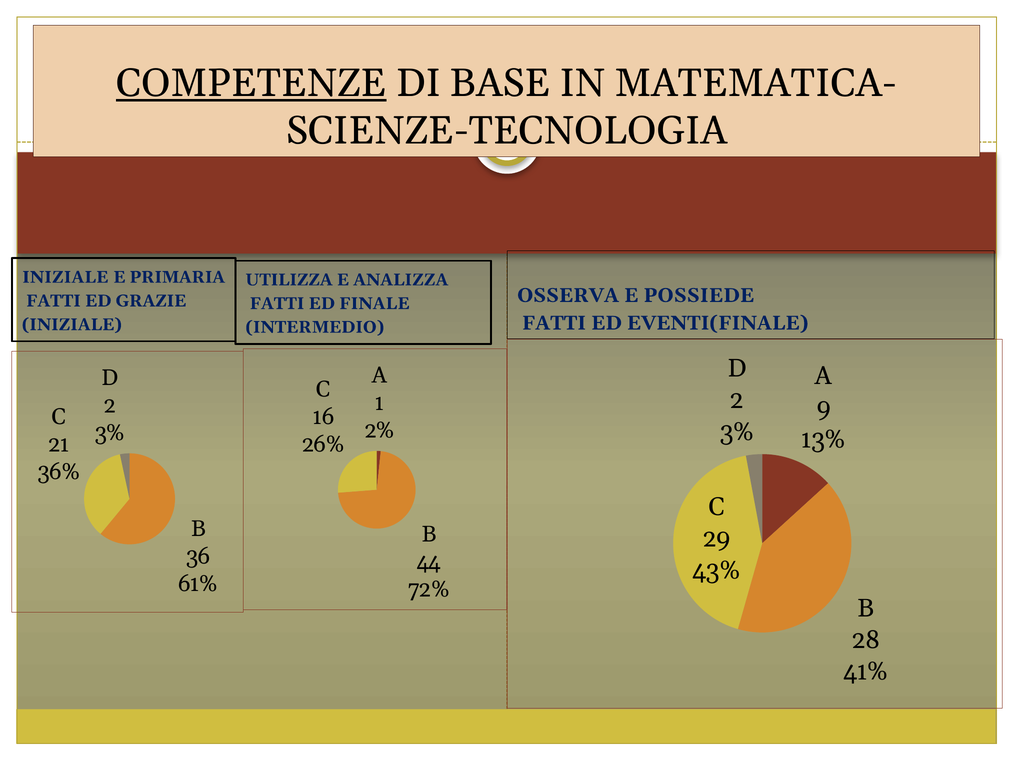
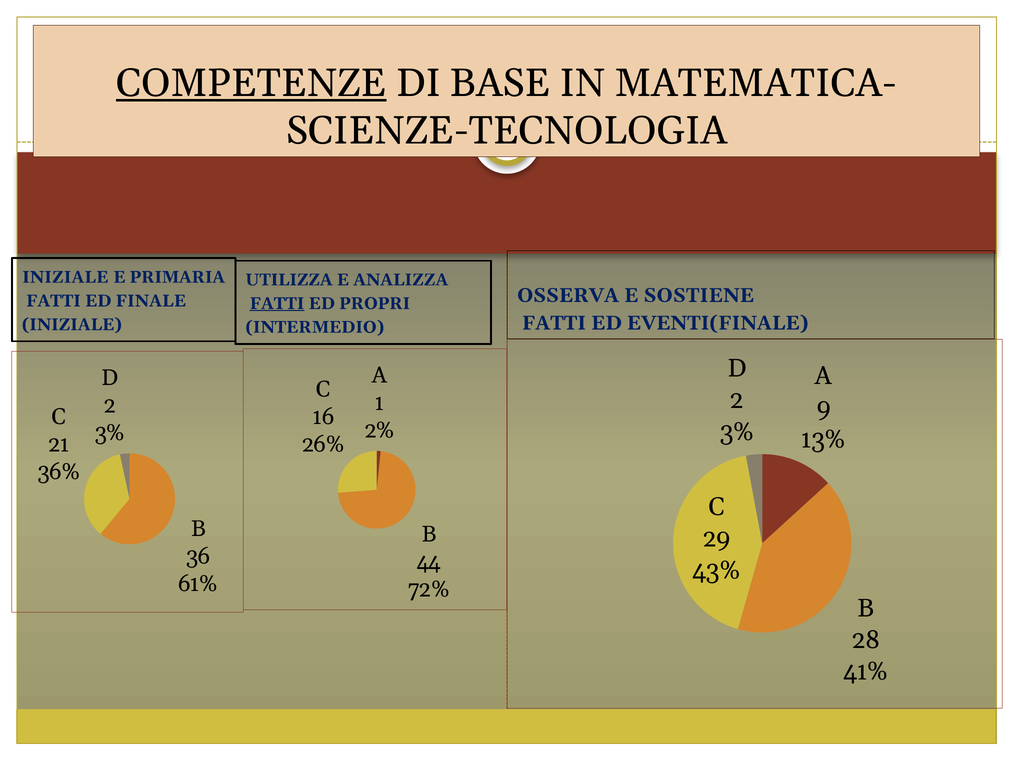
POSSIEDE: POSSIEDE -> SOSTIENE (699, 295)
GRAZIE: GRAZIE -> FINALE (151, 301)
FATTI underline: none -> present (277, 303)
FINALE: FINALE -> PROPRI (375, 303)
